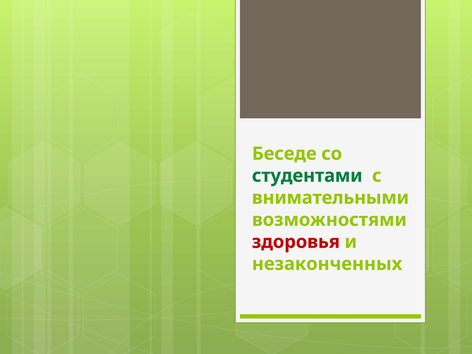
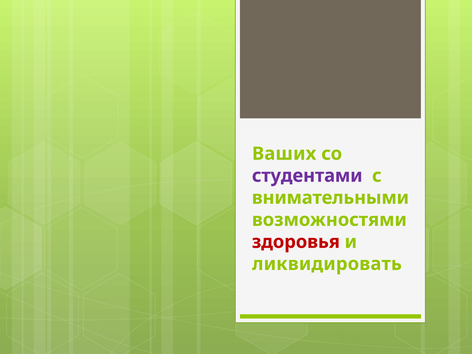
Беседе: Беседе -> Ваших (284, 154)
студентами colour: green -> purple (307, 176)
незаконченных: незаконченных -> ликвидировать (327, 264)
